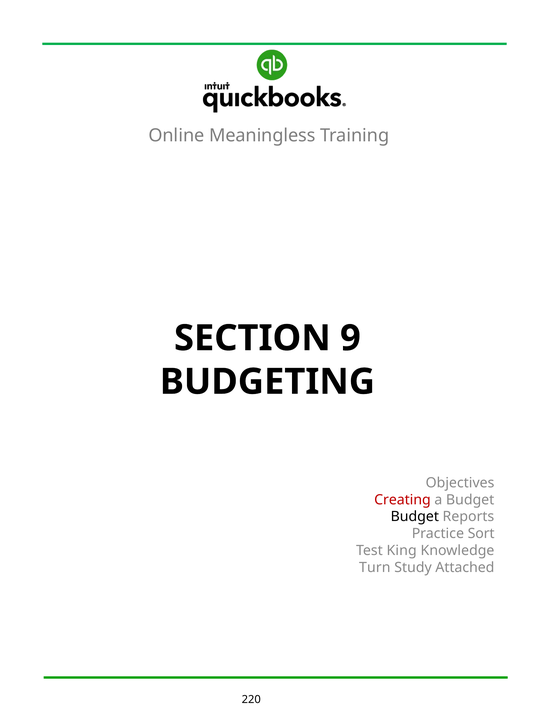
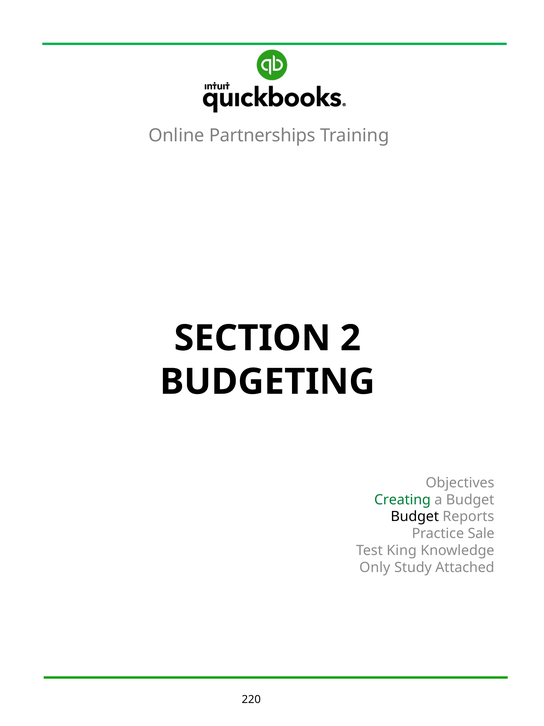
Meaningless: Meaningless -> Partnerships (262, 135)
9: 9 -> 2 (350, 338)
Creating colour: red -> green (402, 499)
Sort: Sort -> Sale (481, 533)
Turn: Turn -> Only (375, 567)
